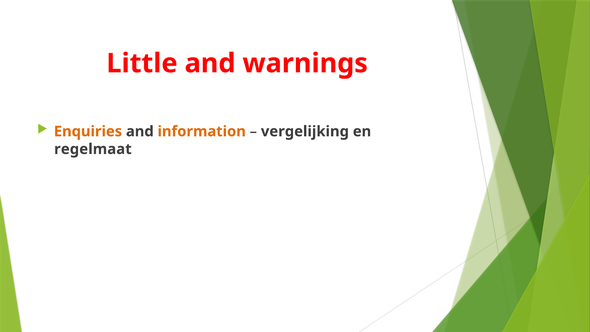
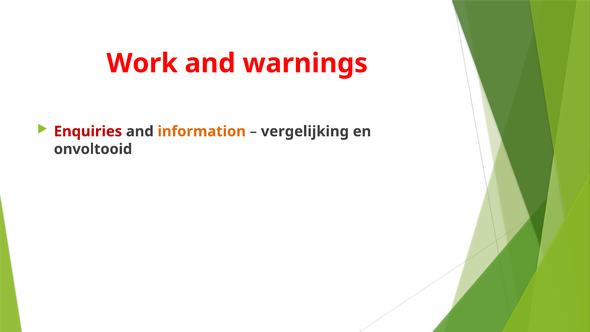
Little: Little -> Work (142, 63)
Enquiries colour: orange -> red (88, 131)
regelmaat: regelmaat -> onvoltooid (93, 149)
